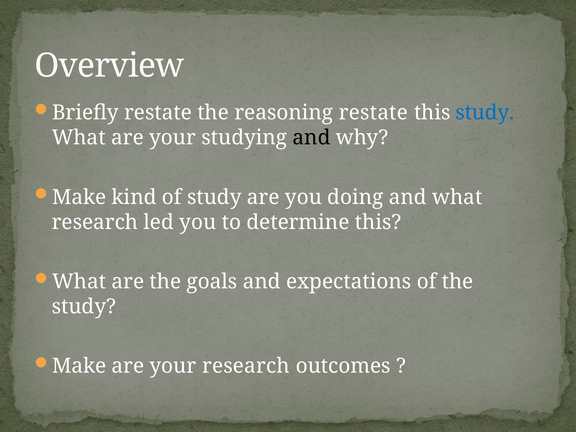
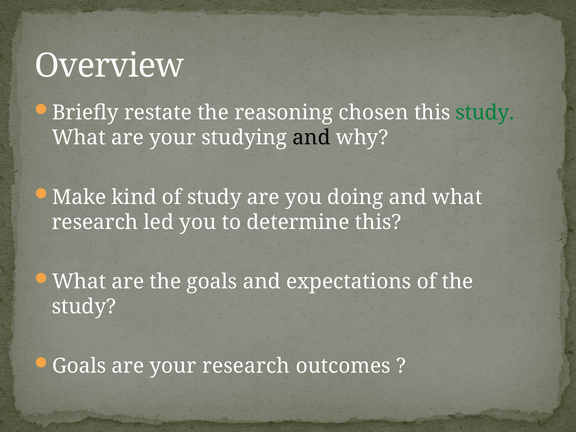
reasoning restate: restate -> chosen (374, 113)
study colour: blue -> green (485, 113)
Make: Make -> Goals (79, 366)
